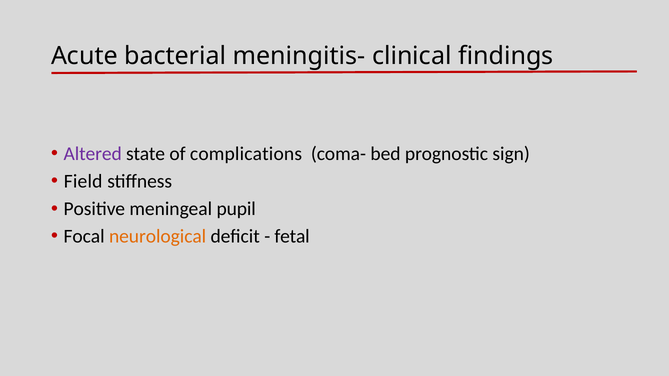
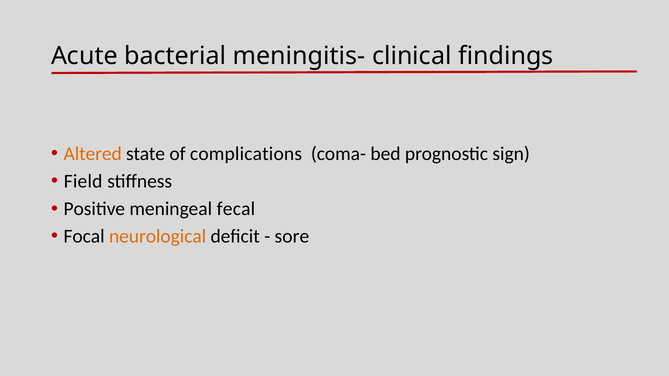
Altered colour: purple -> orange (93, 154)
pupil: pupil -> fecal (236, 209)
fetal: fetal -> sore (292, 237)
